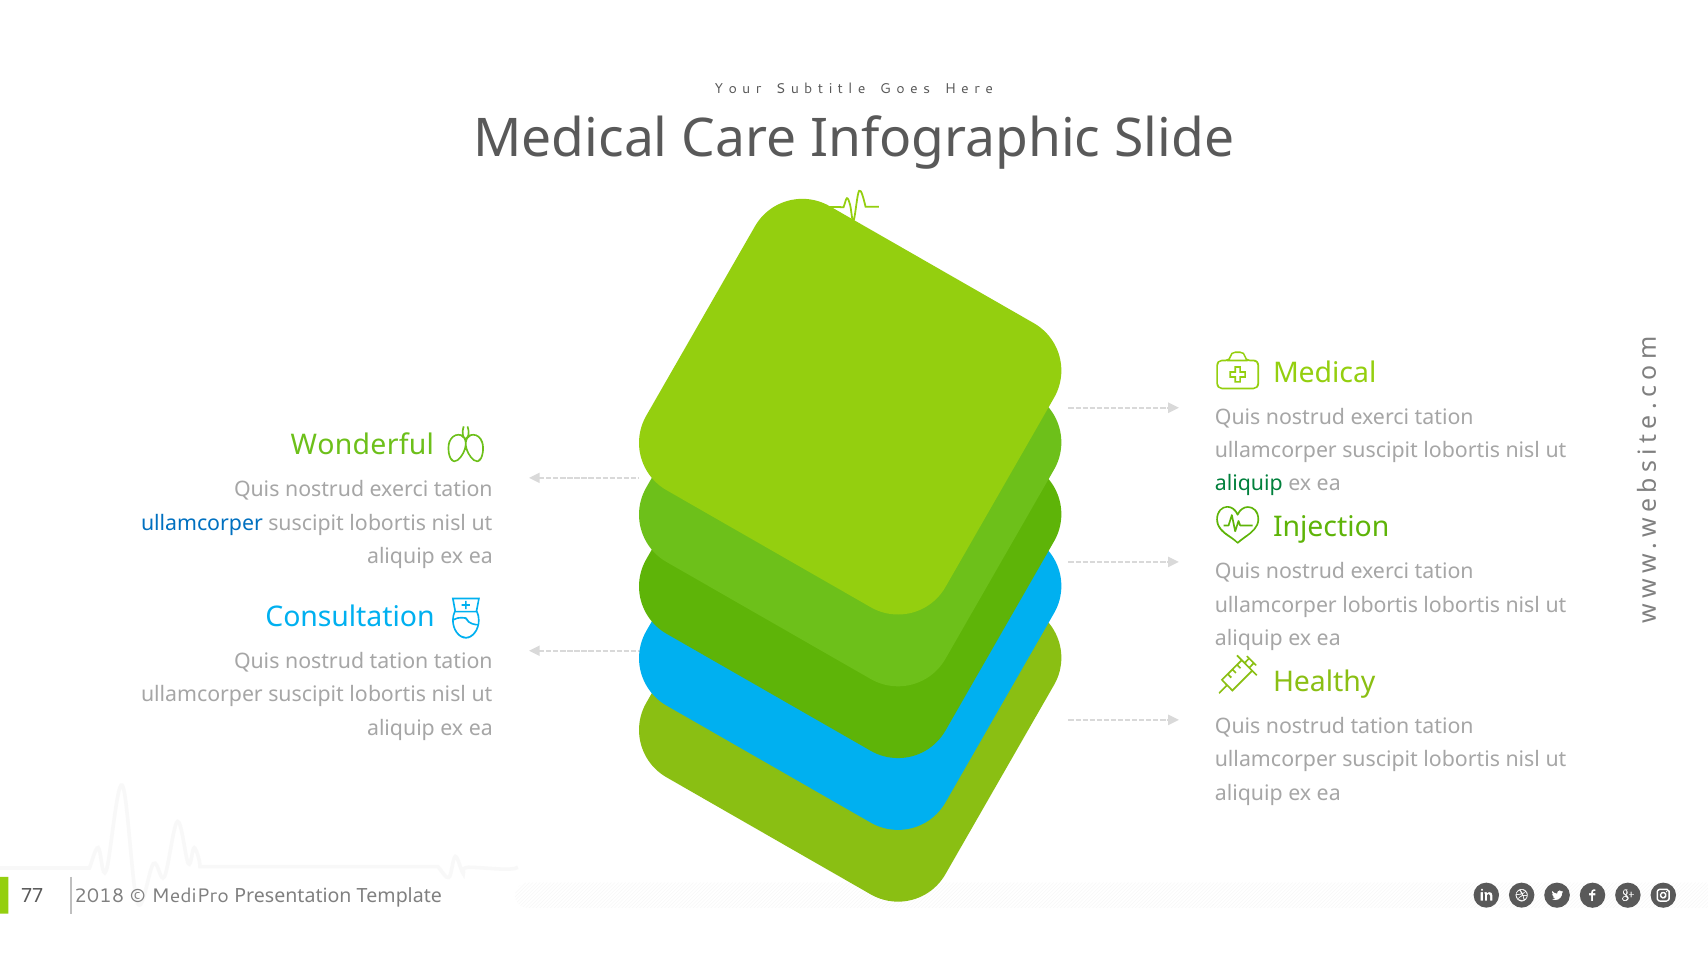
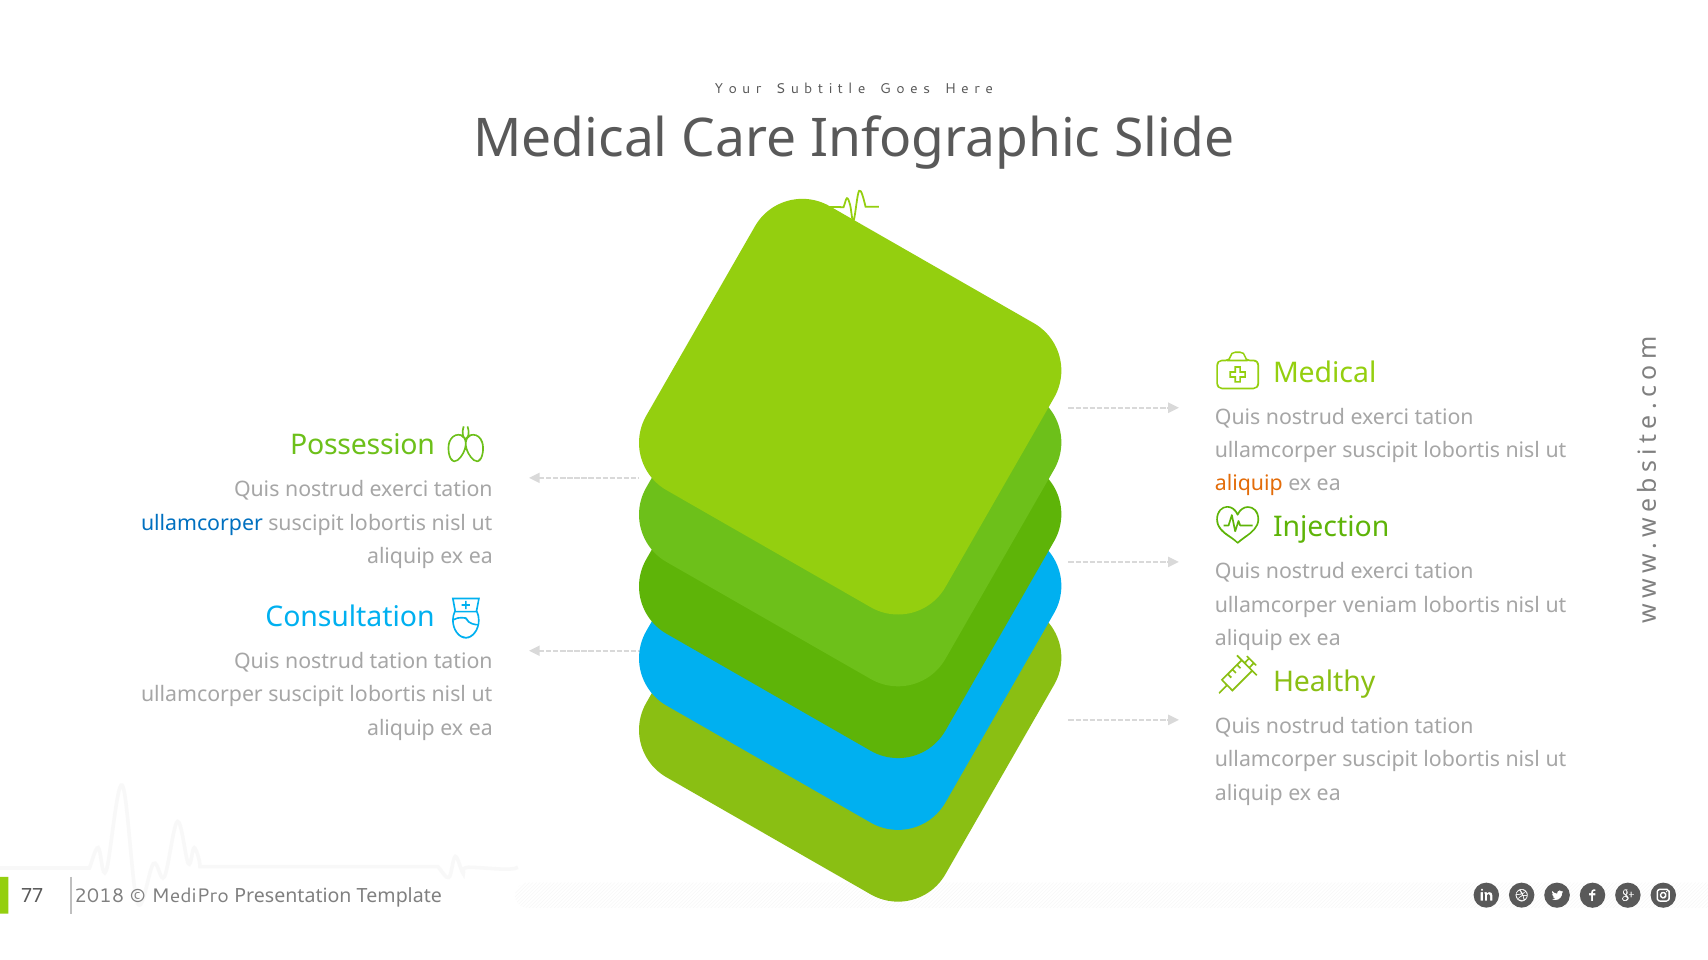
Wonderful: Wonderful -> Possession (363, 446)
aliquip colour: green -> orange (1249, 484)
ullamcorper lobortis: lobortis -> veniam (1380, 606)
